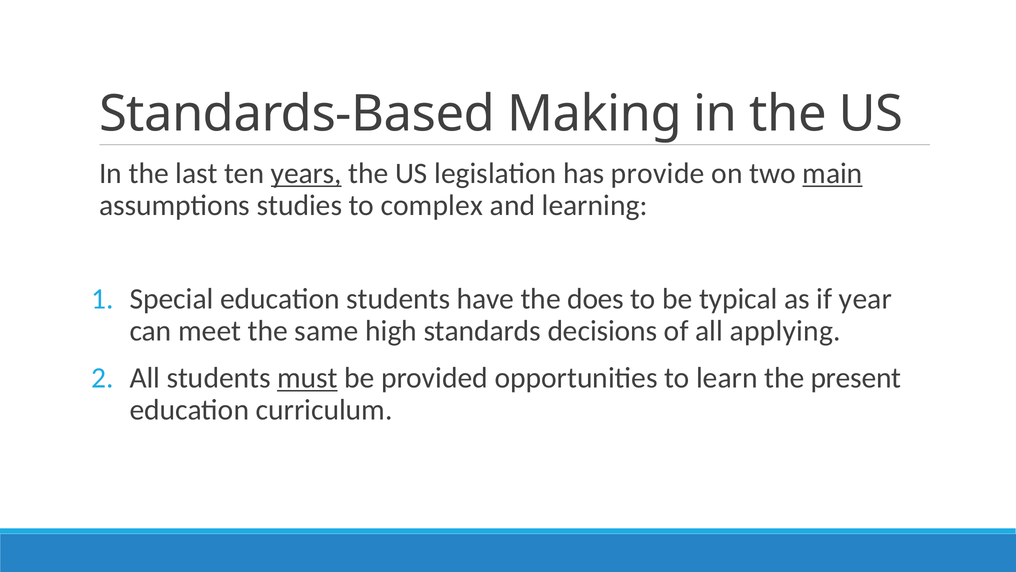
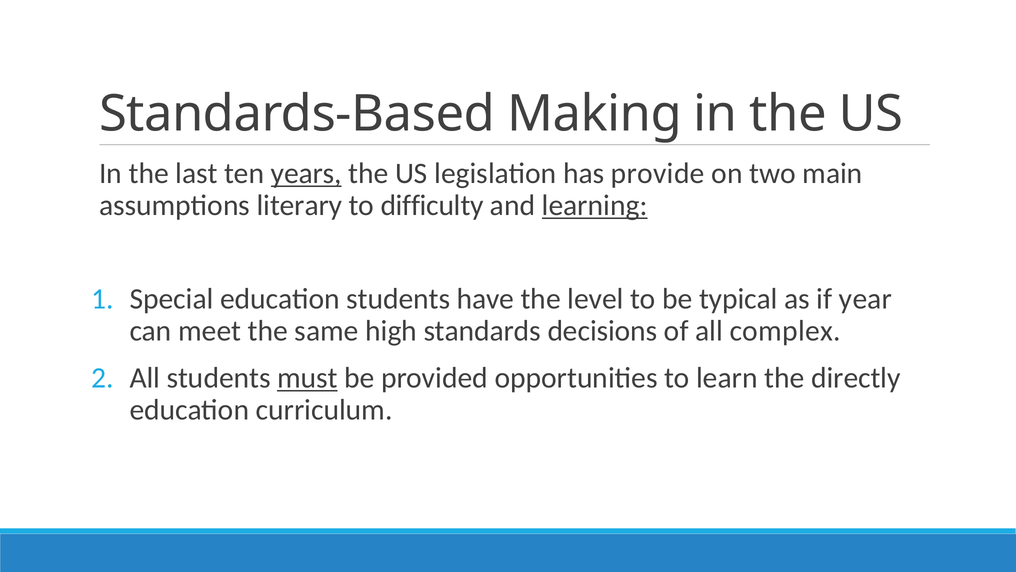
main underline: present -> none (832, 173)
studies: studies -> literary (299, 205)
complex: complex -> difficulty (432, 205)
learning underline: none -> present (595, 205)
does: does -> level (595, 299)
applying: applying -> complex (785, 331)
present: present -> directly (856, 378)
